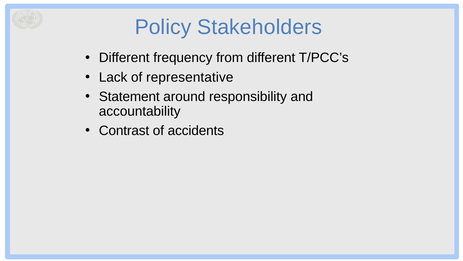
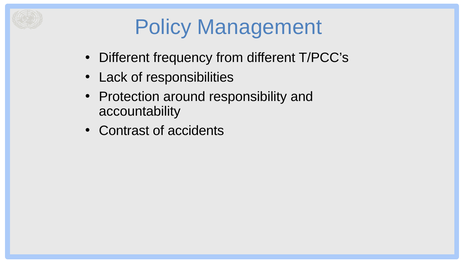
Stakeholders: Stakeholders -> Management (260, 27)
representative: representative -> responsibilities (190, 77)
Statement: Statement -> Protection (129, 96)
